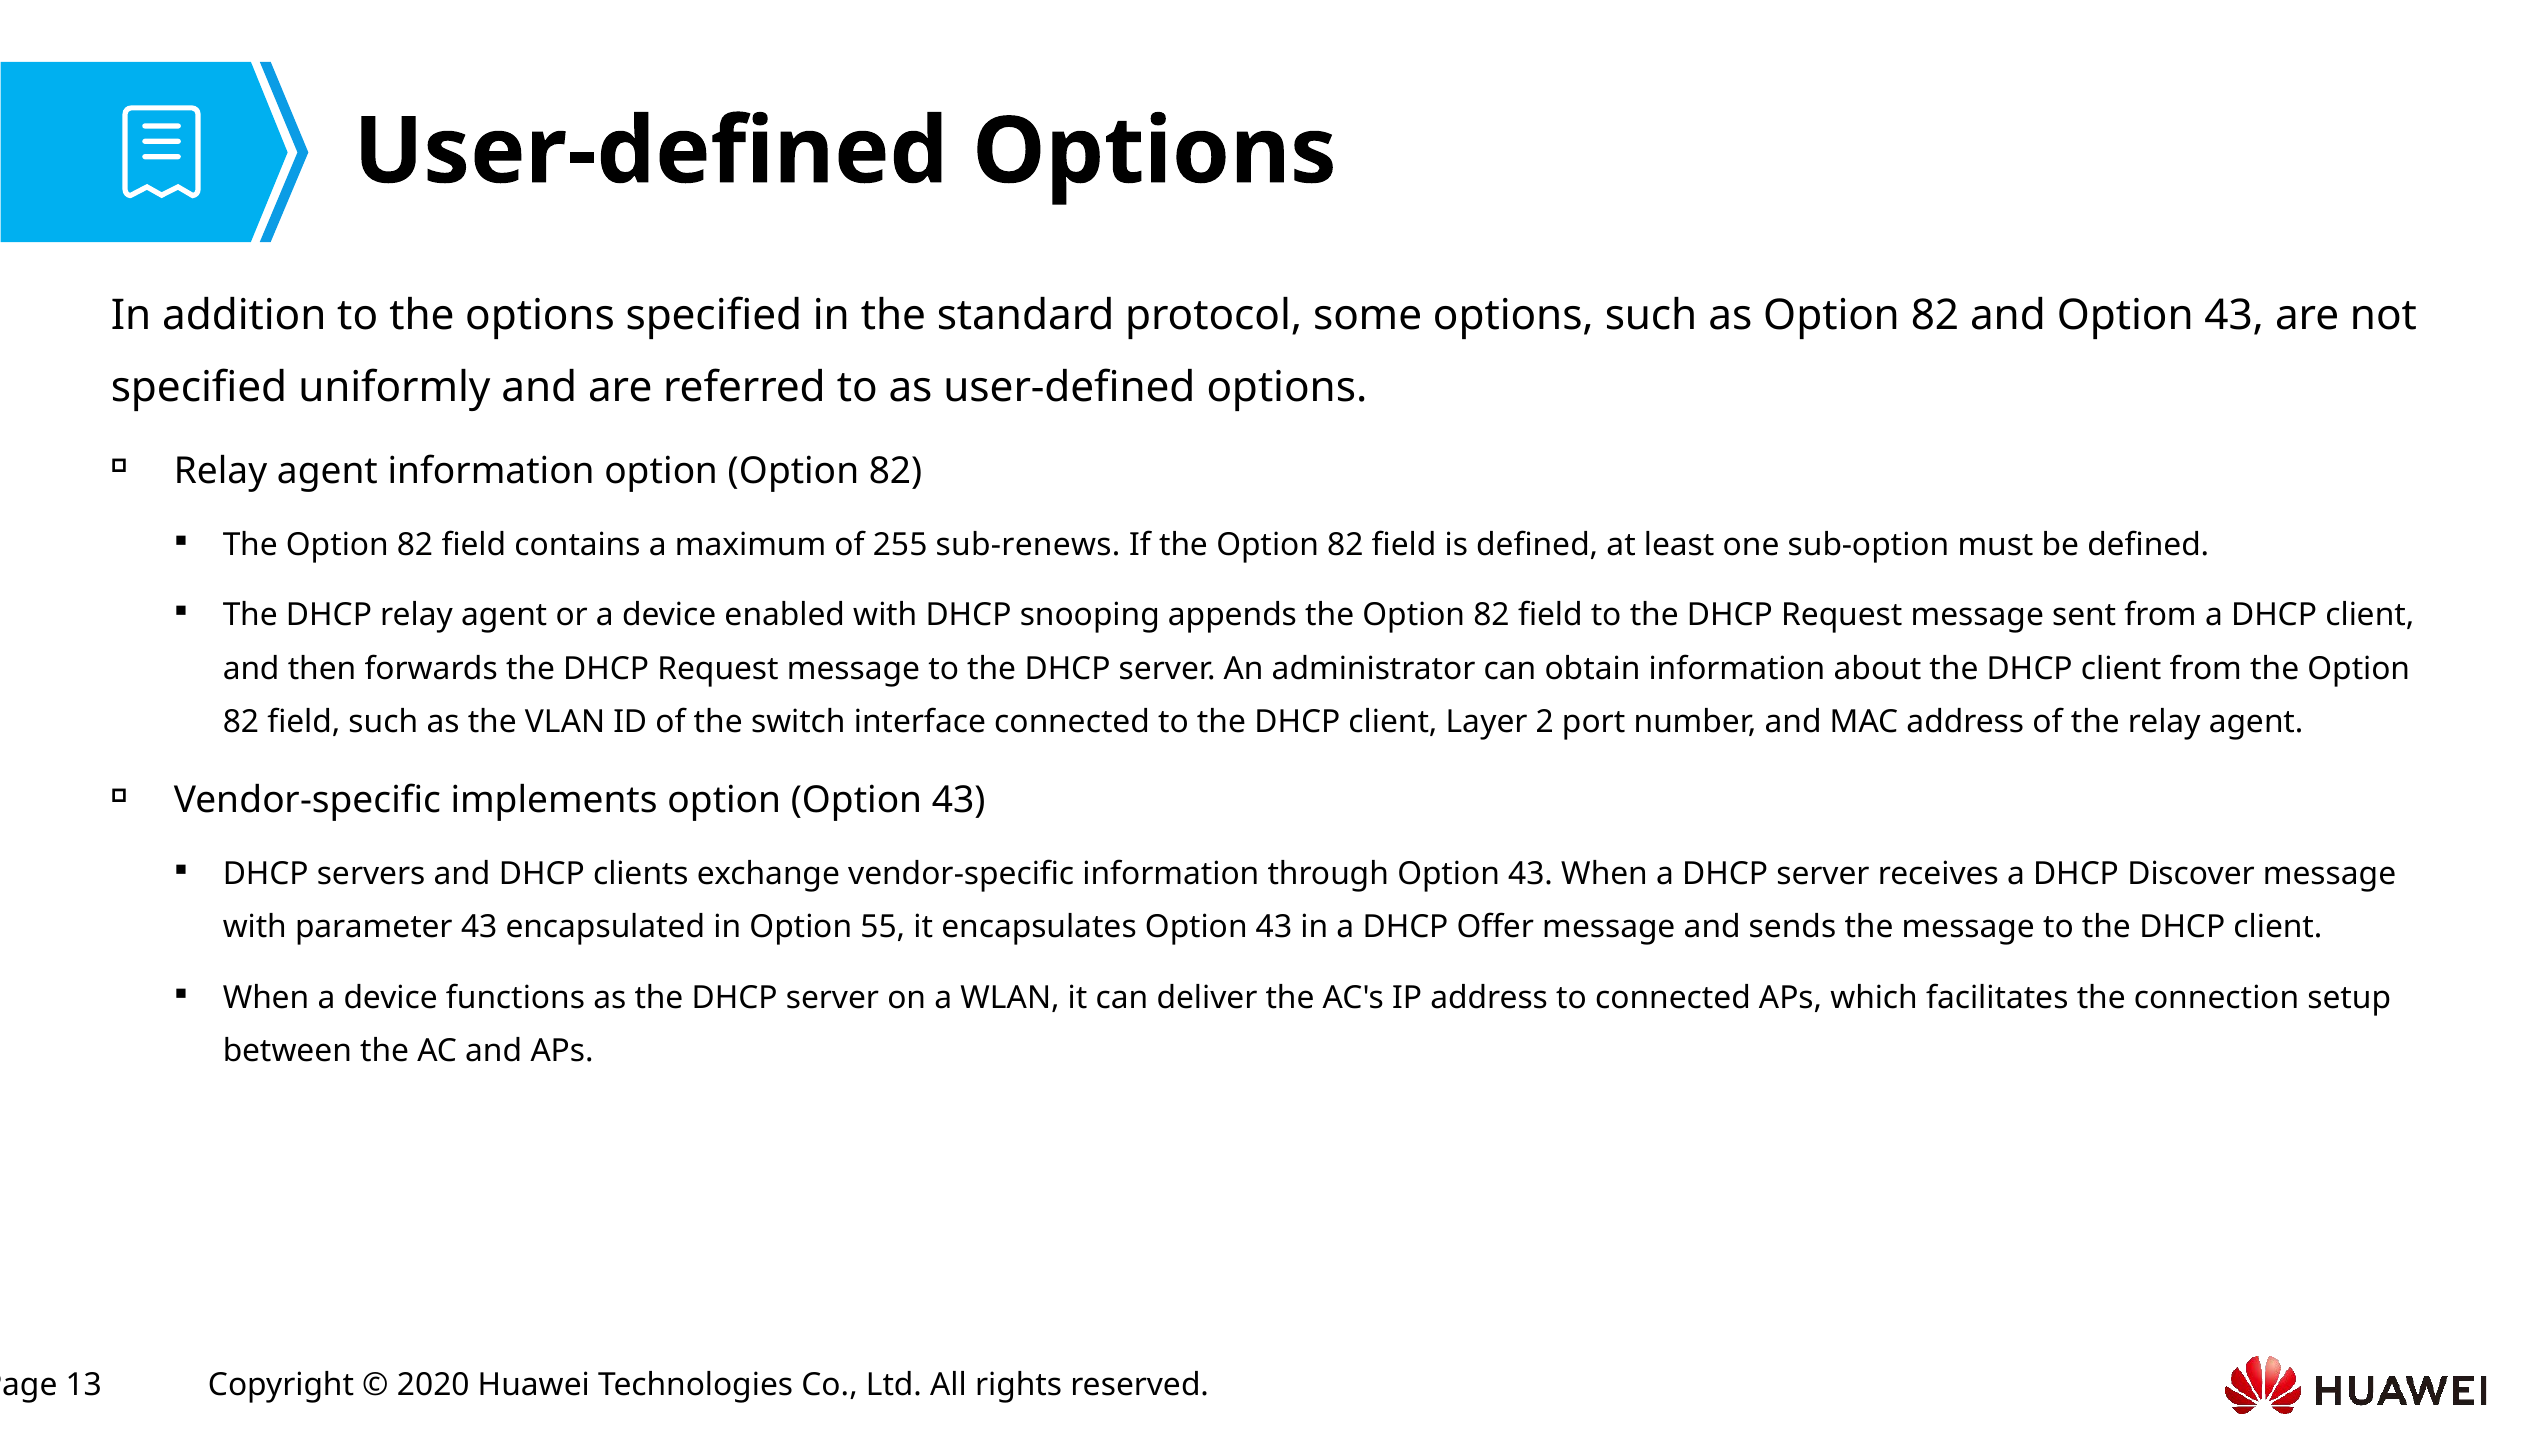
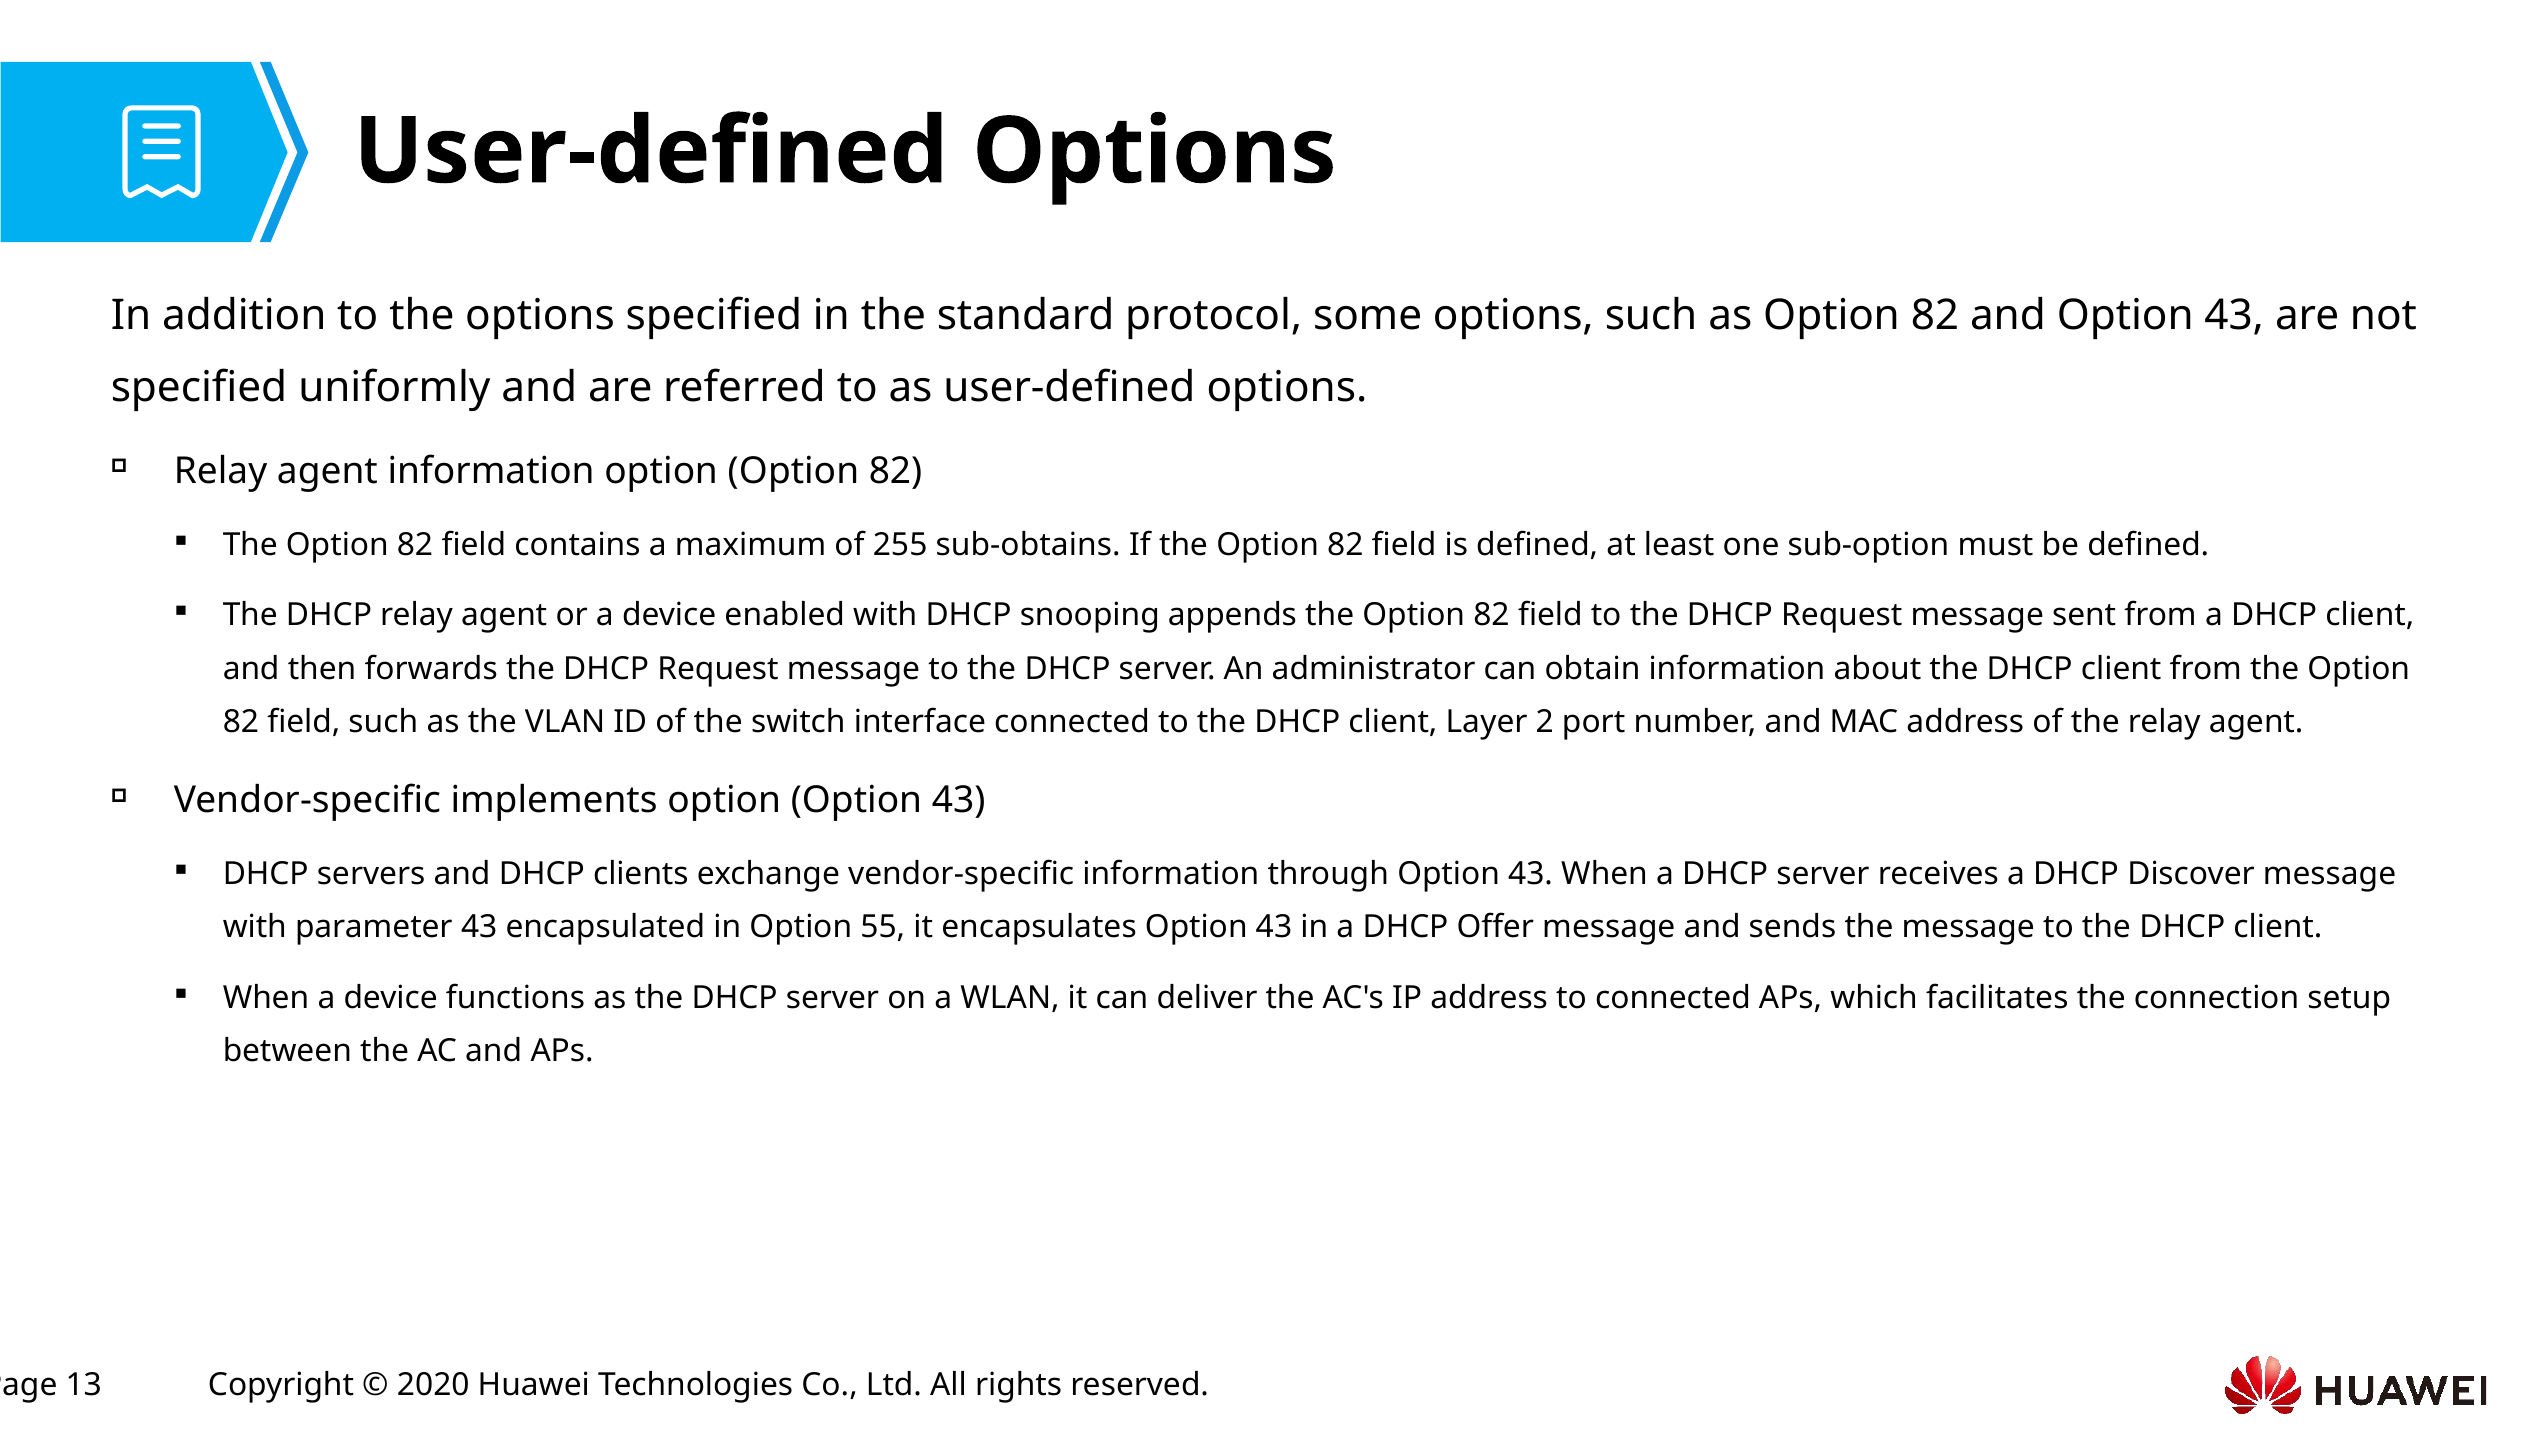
sub-renews: sub-renews -> sub-obtains (1028, 545)
